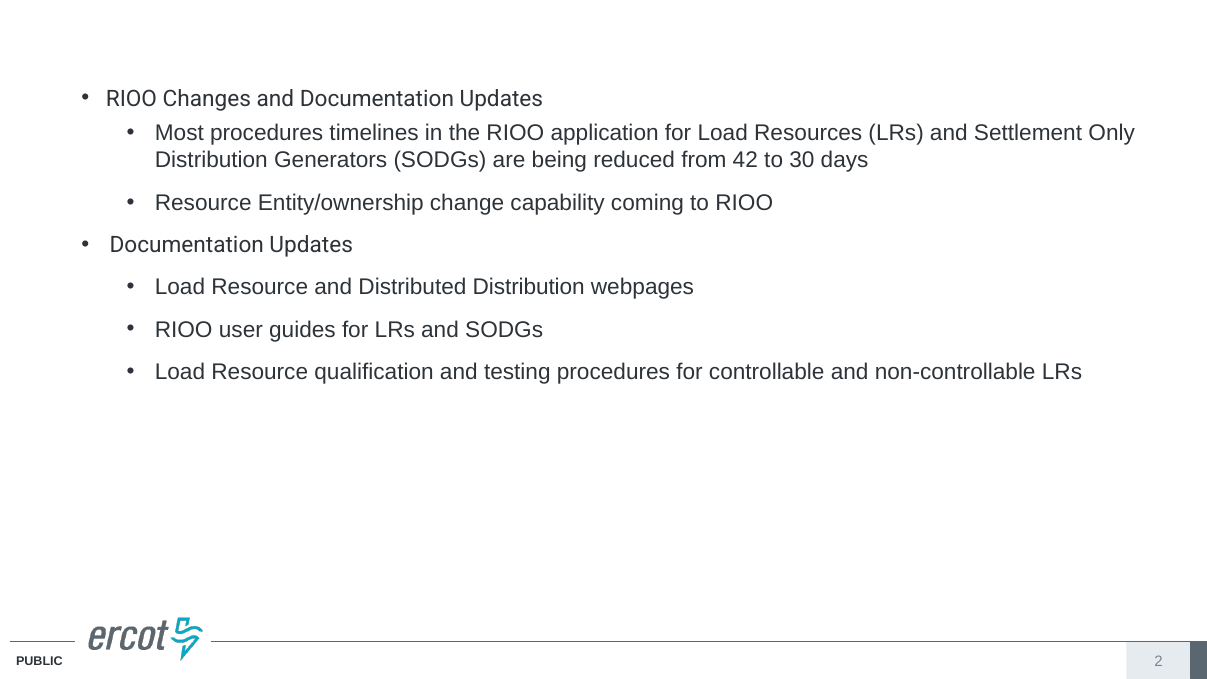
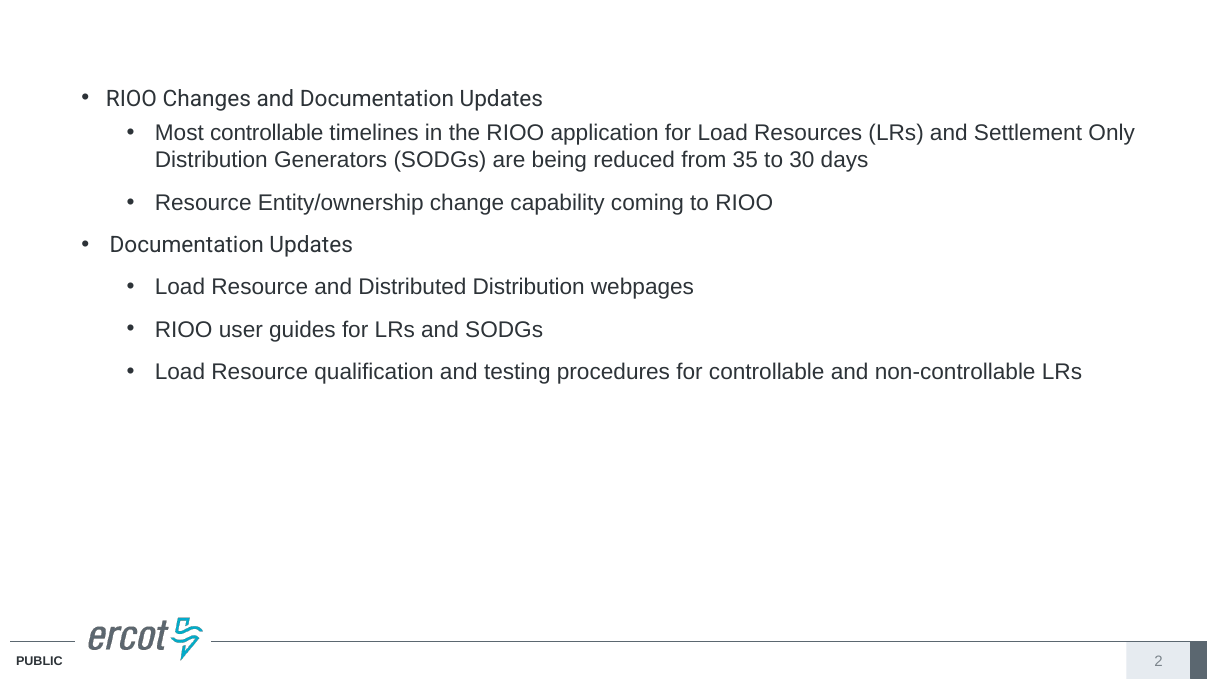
Most procedures: procedures -> controllable (267, 133)
42: 42 -> 35 (745, 160)
